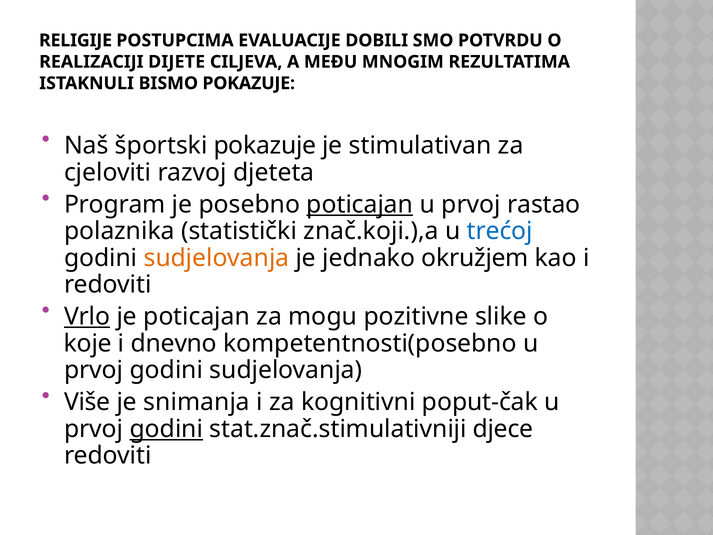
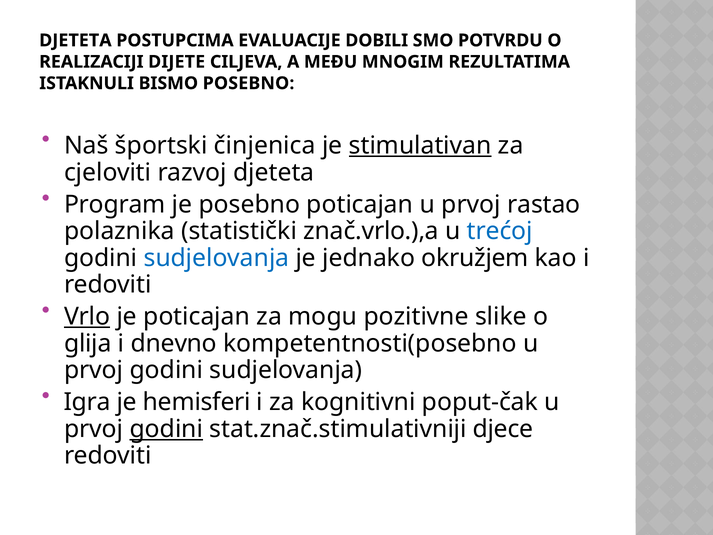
RELIGIJE: RELIGIJE -> DJETETA (75, 40)
BISMO POKAZUJE: POKAZUJE -> POSEBNO (249, 83)
športski pokazuje: pokazuje -> činjenica (265, 146)
stimulativan underline: none -> present (420, 146)
poticajan underline: present -> none (360, 204)
znač.koji.),a: znač.koji.),a -> znač.vrlo.),a (371, 231)
sudjelovanja colour: orange -> blue (217, 258)
koje: koje -> glija (88, 343)
Više: Više -> Igra (87, 402)
snimanja: snimanja -> hemisferi (197, 402)
